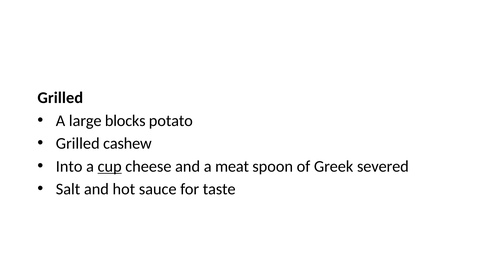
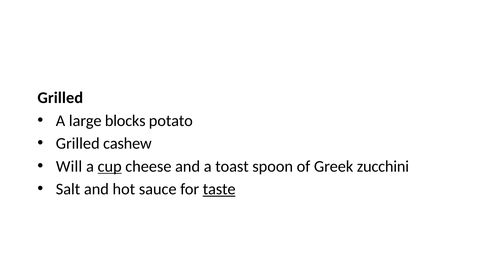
Into: Into -> Will (69, 166)
meat: meat -> toast (232, 166)
severed: severed -> zucchini (383, 166)
taste underline: none -> present (219, 189)
